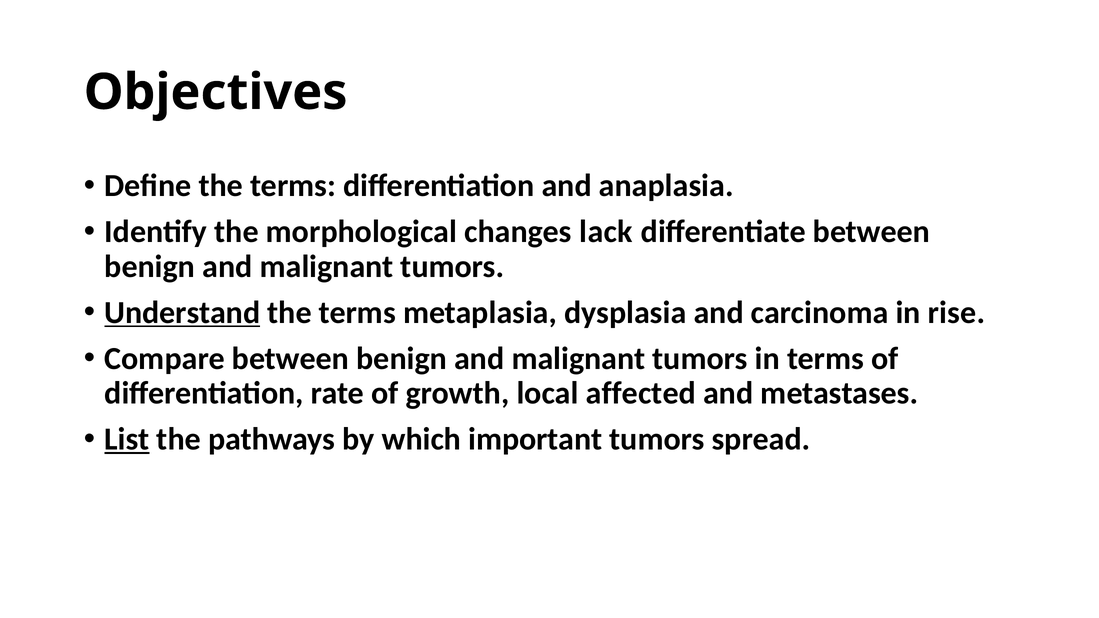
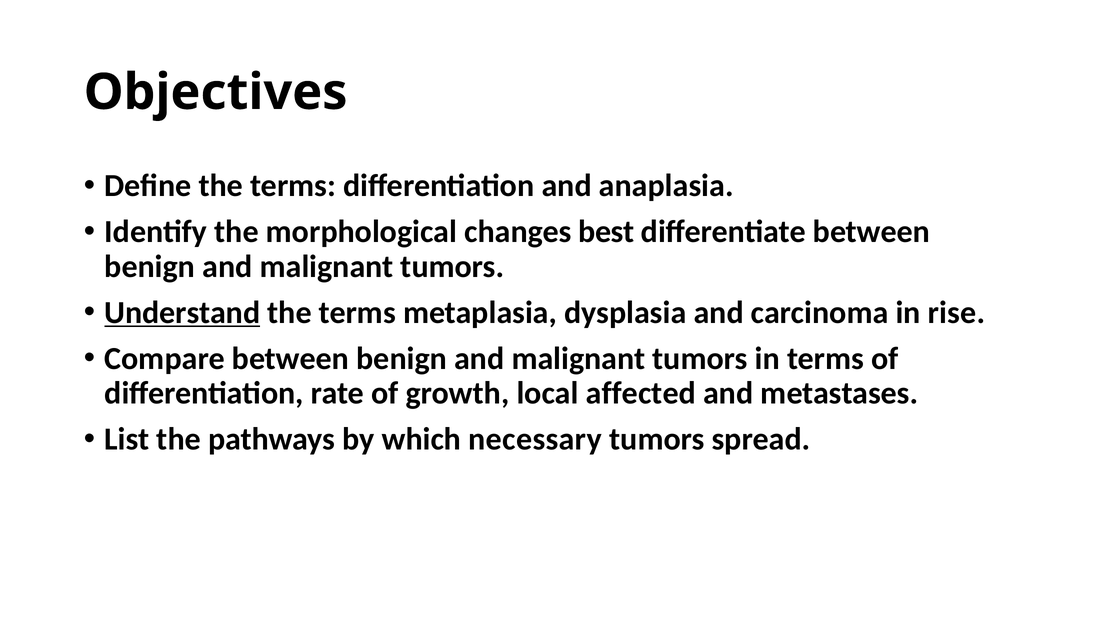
lack: lack -> best (606, 232)
List underline: present -> none (127, 439)
important: important -> necessary (535, 439)
